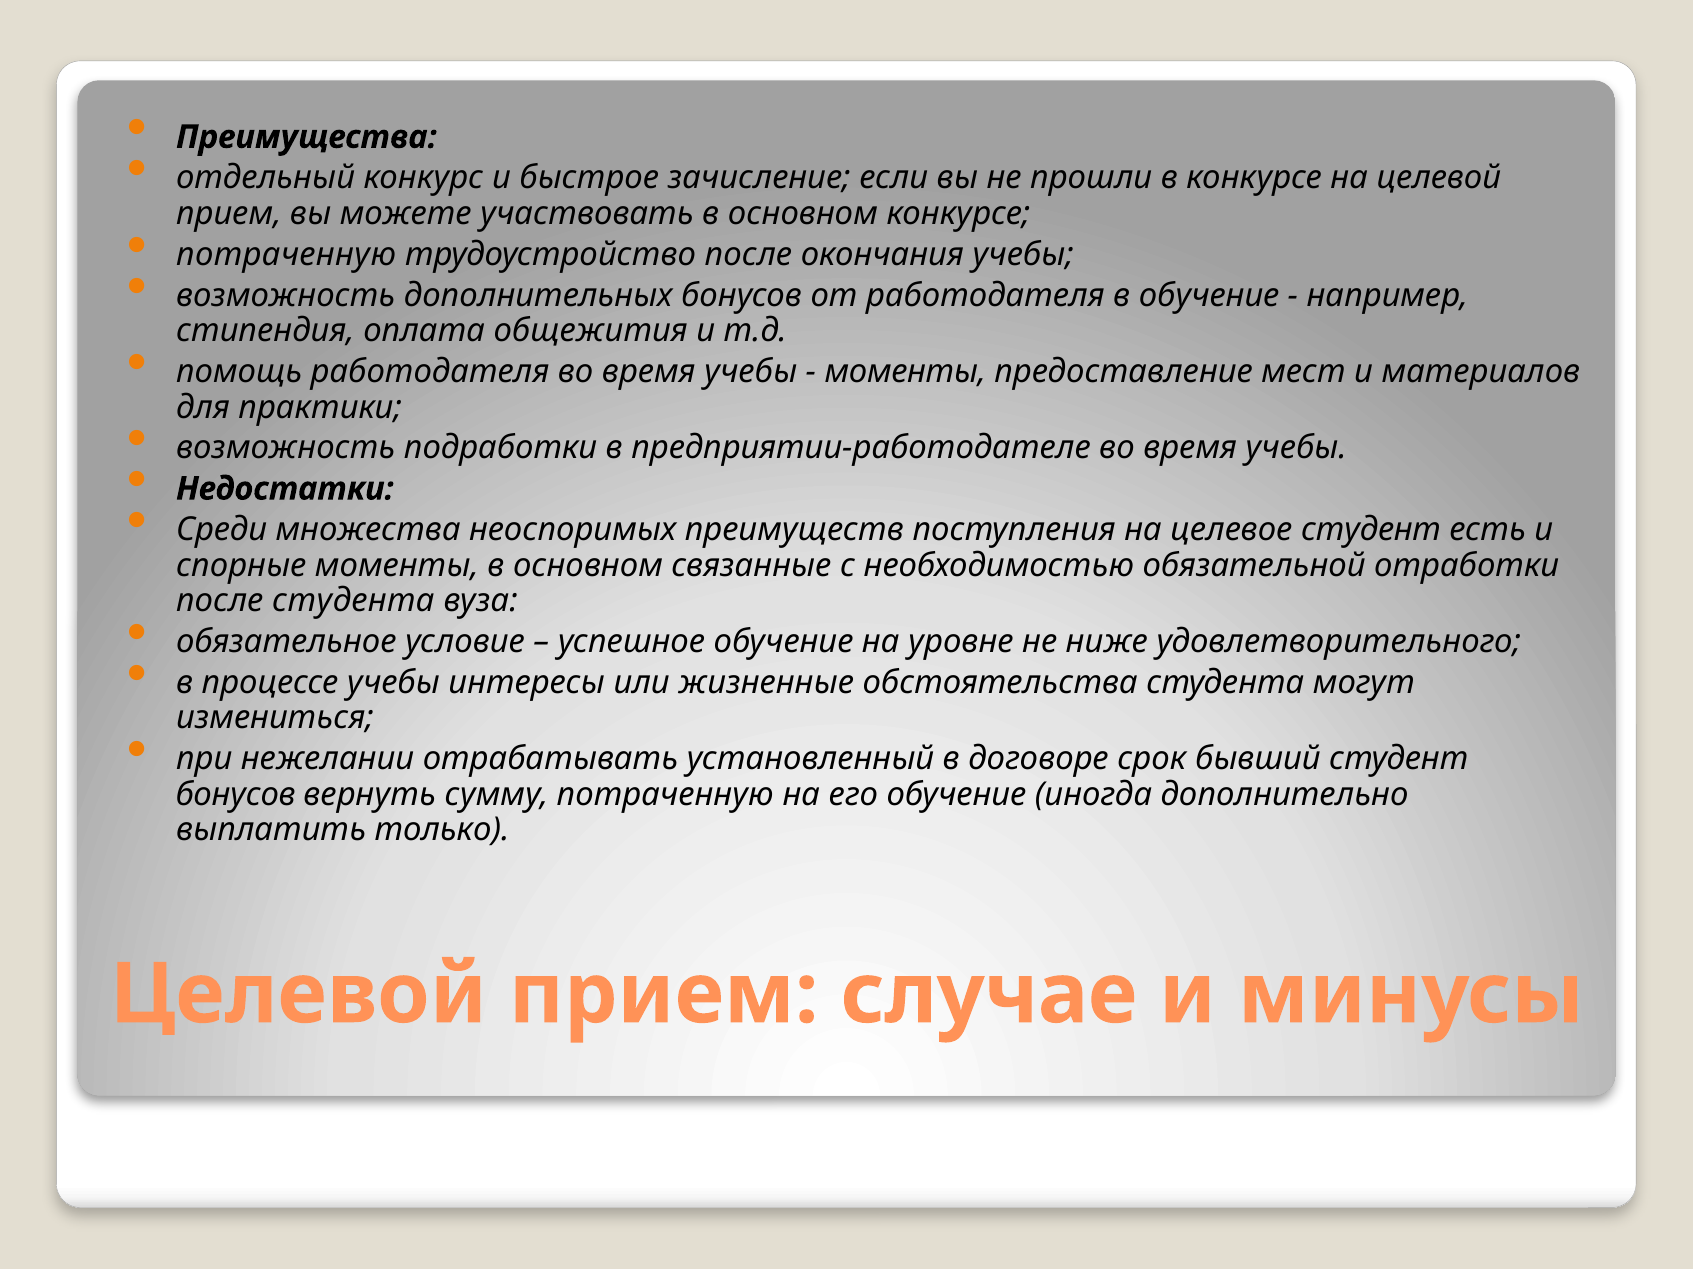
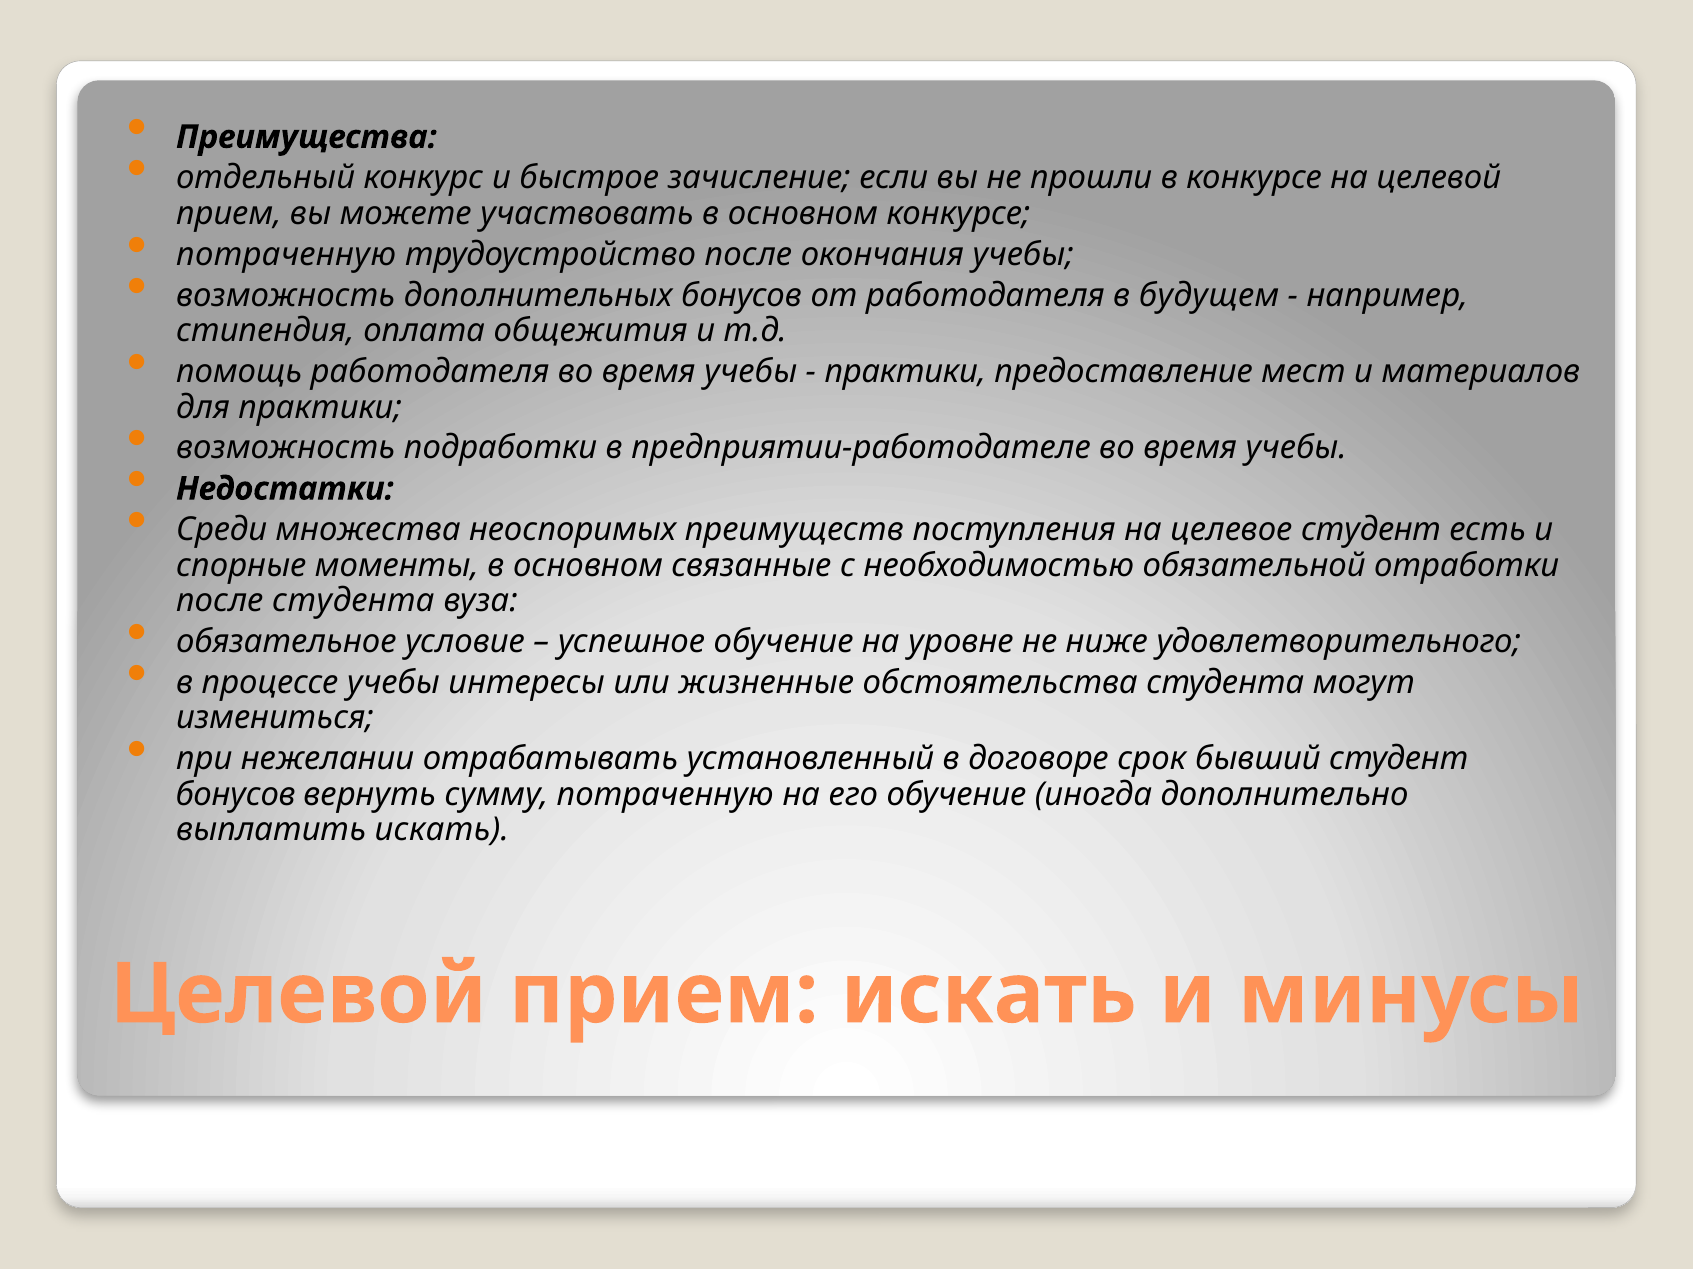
в обучение: обучение -> будущем (1209, 295)
моменты: моменты -> практики (905, 372)
выплатить только: только -> искать (442, 831)
прием случае: случае -> искать (989, 995)
